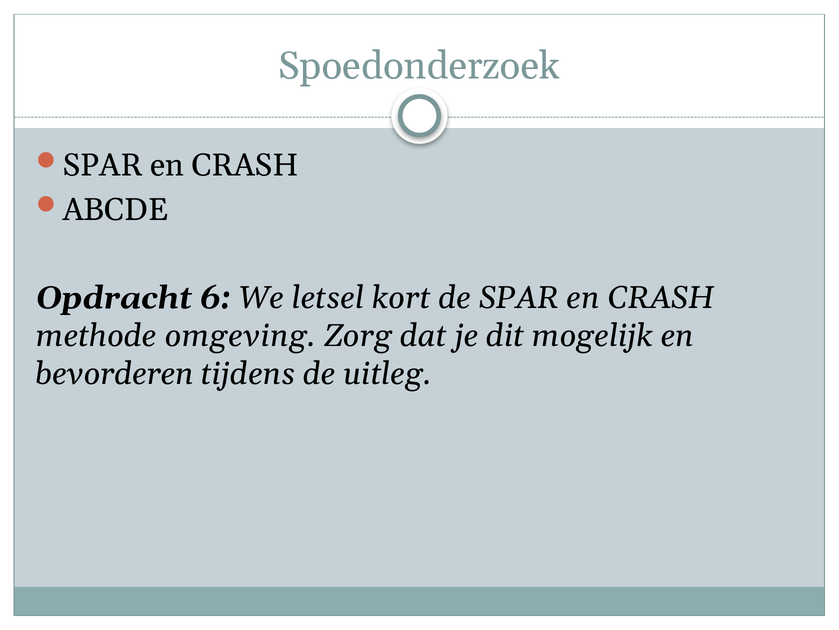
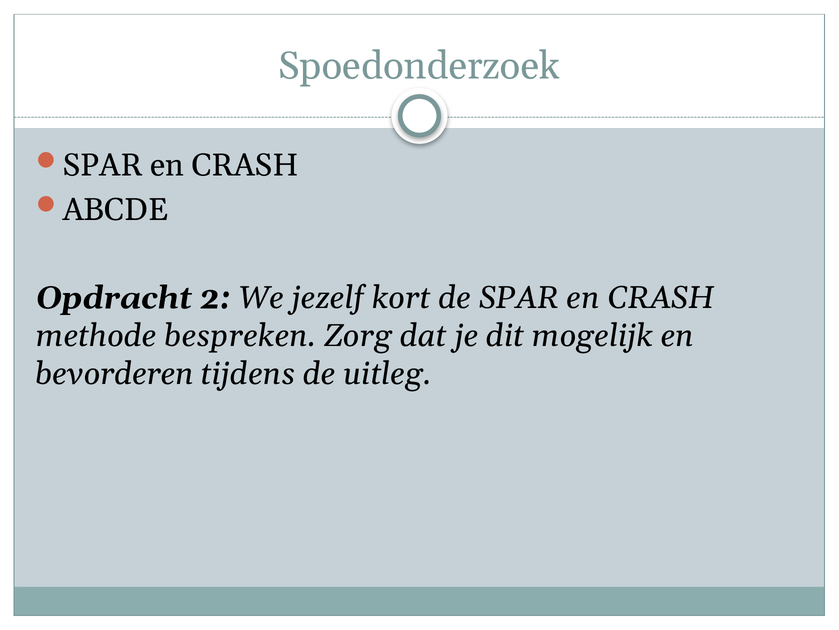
6: 6 -> 2 (216, 298)
letsel: letsel -> jezelf (328, 298)
omgeving: omgeving -> bespreken (240, 335)
